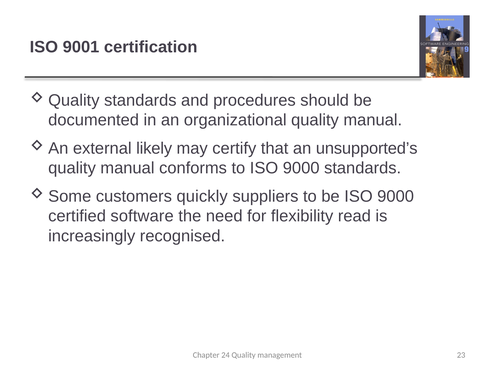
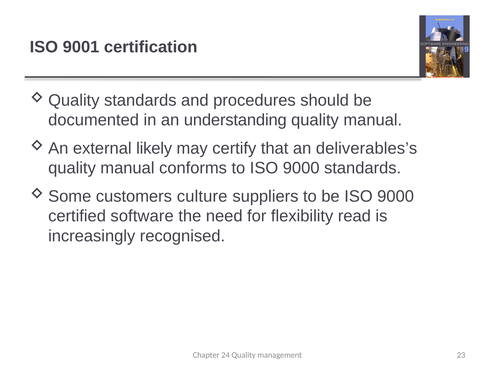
organizational: organizational -> understanding (235, 120)
unsupported’s: unsupported’s -> deliverables’s (367, 148)
quickly: quickly -> culture (202, 196)
